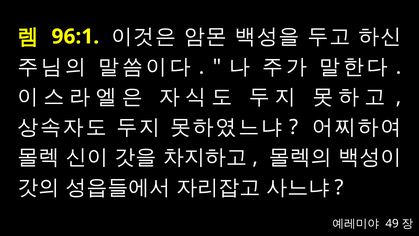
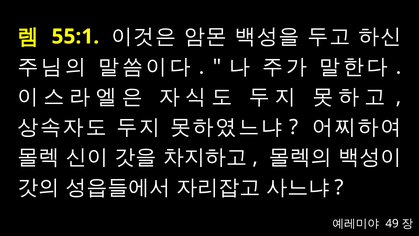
96:1: 96:1 -> 55:1 (75, 37)
